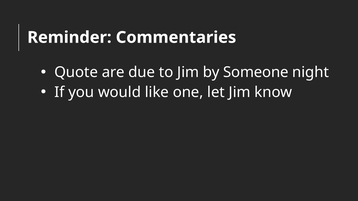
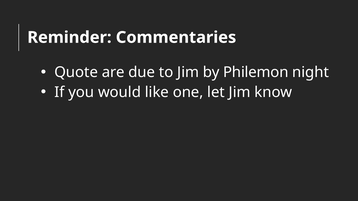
Someone: Someone -> Philemon (256, 72)
